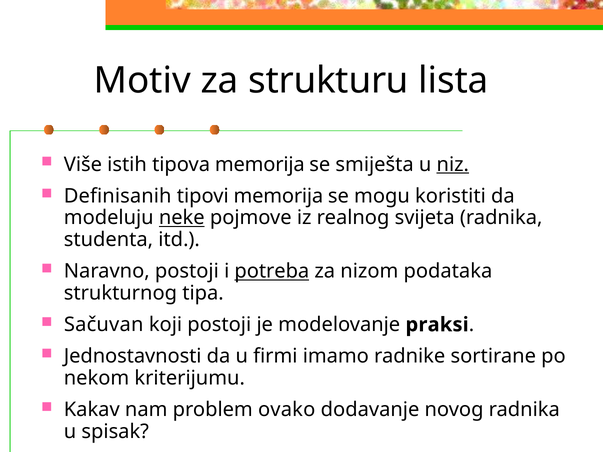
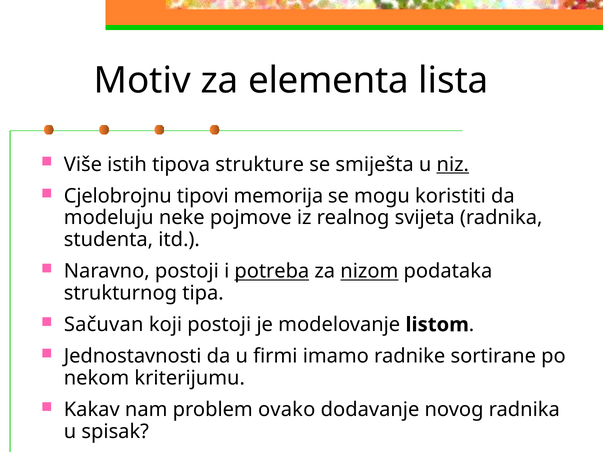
strukturu: strukturu -> elementa (328, 80)
tipova memorija: memorija -> strukture (260, 165)
Definisanih: Definisanih -> Cjelobrojnu (118, 196)
neke underline: present -> none (182, 218)
nizom underline: none -> present (369, 271)
praksi: praksi -> listom (437, 325)
